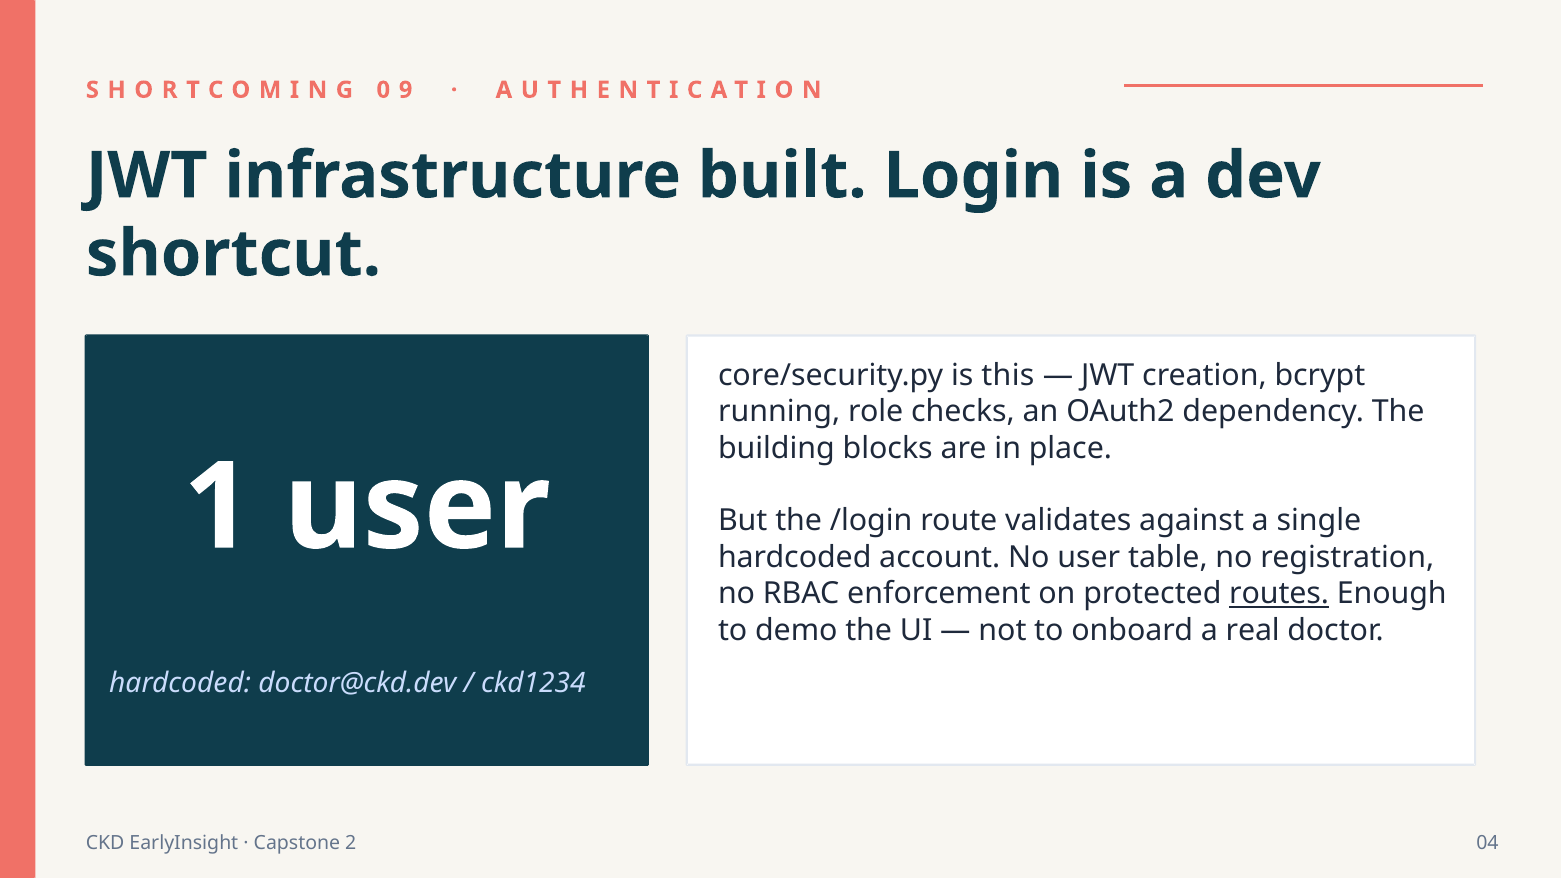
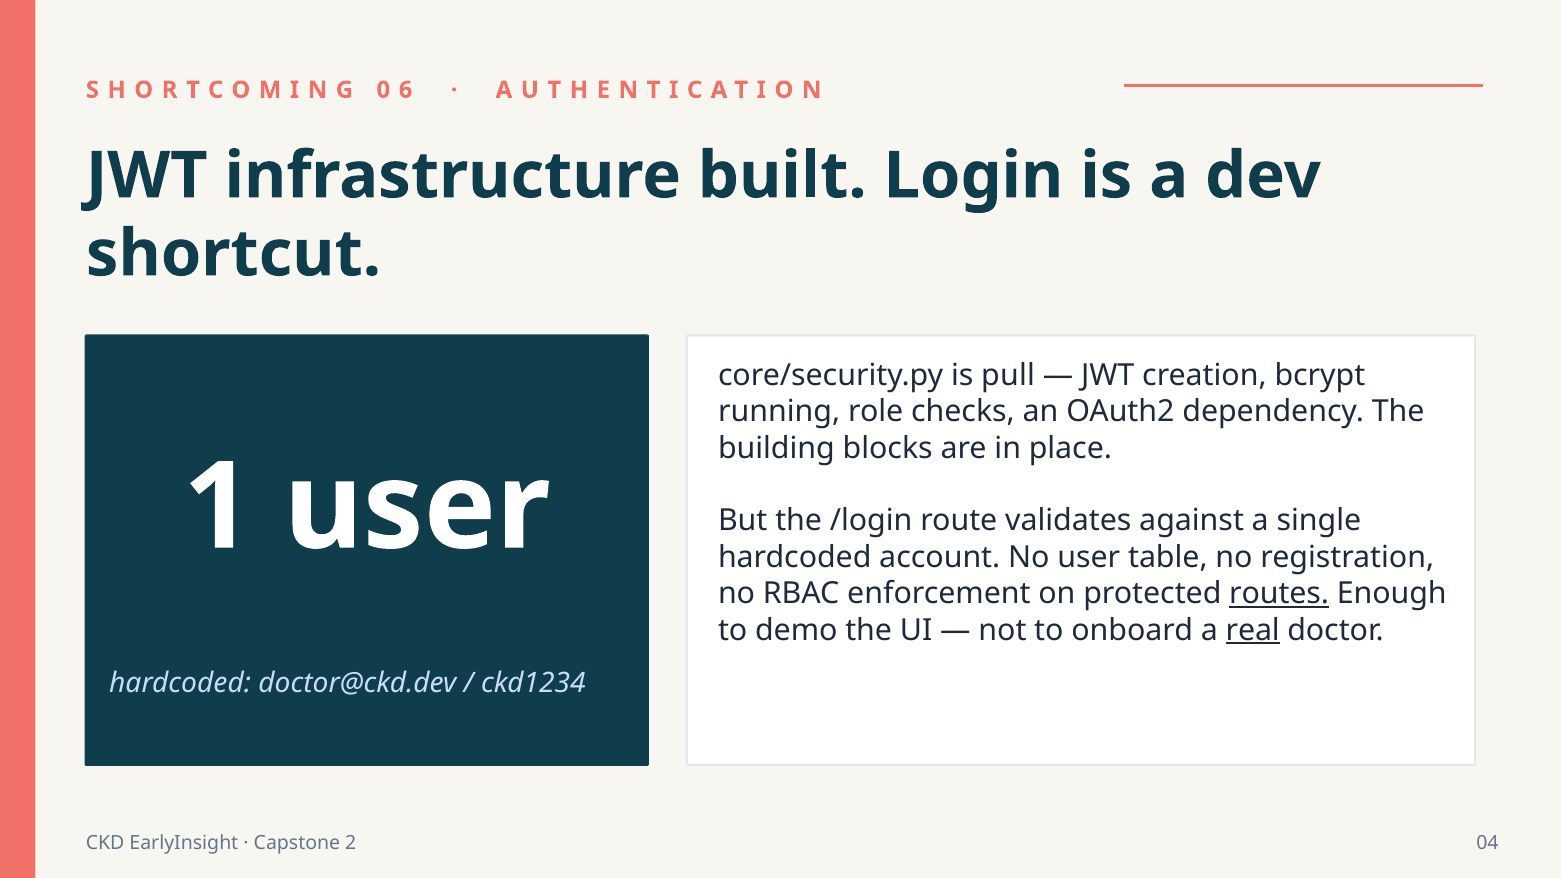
9: 9 -> 6 (406, 90)
this: this -> pull (1008, 375)
real underline: none -> present (1253, 630)
